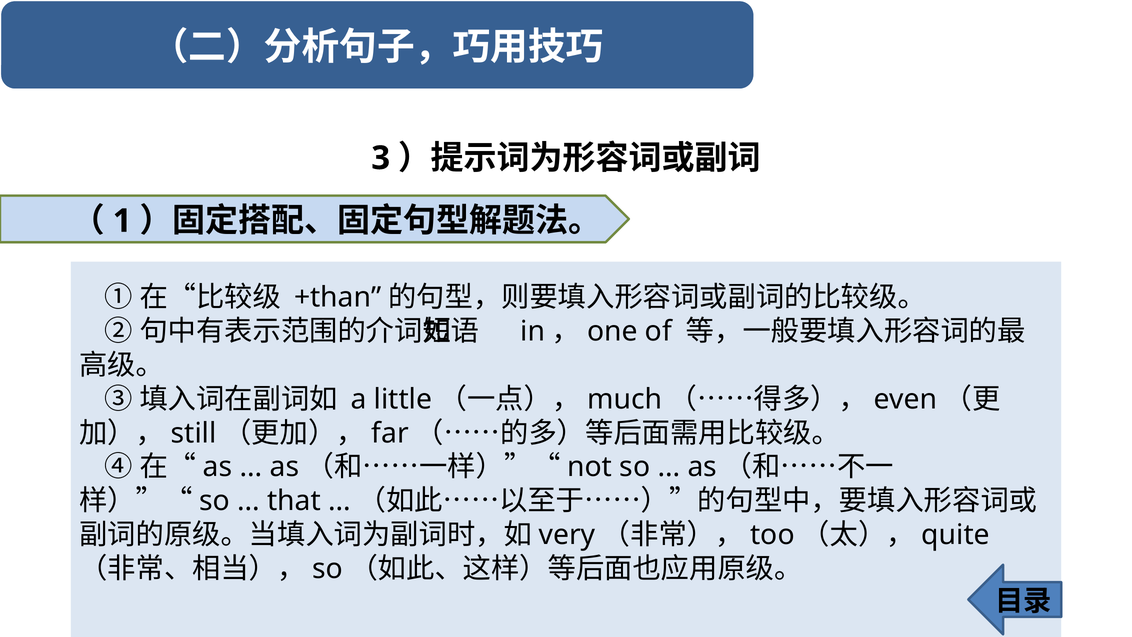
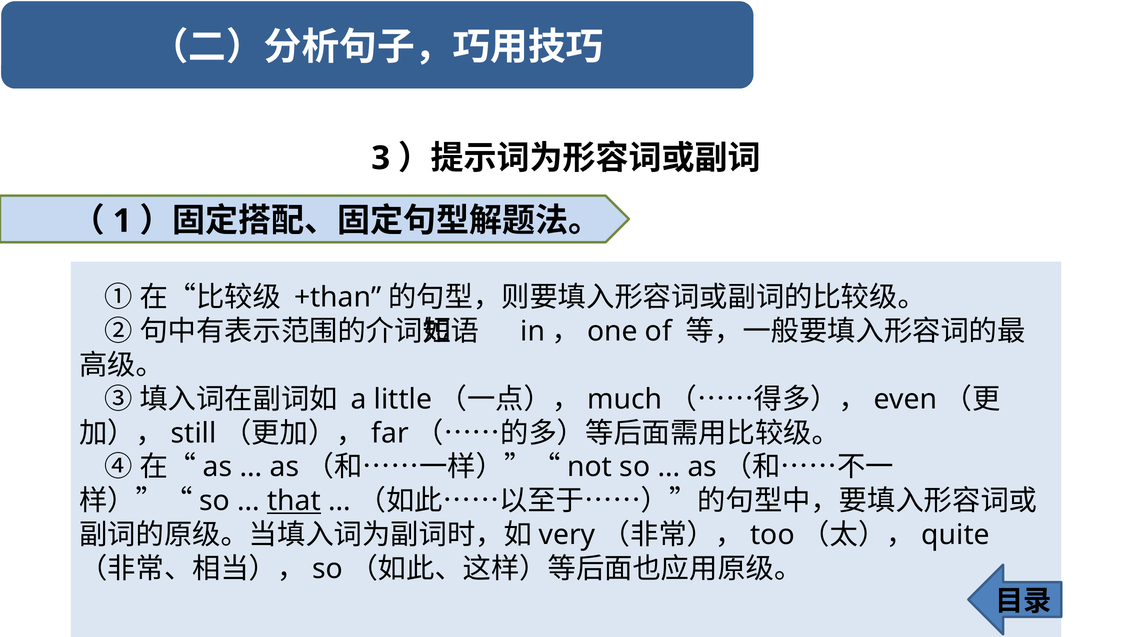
that underline: none -> present (294, 501)
